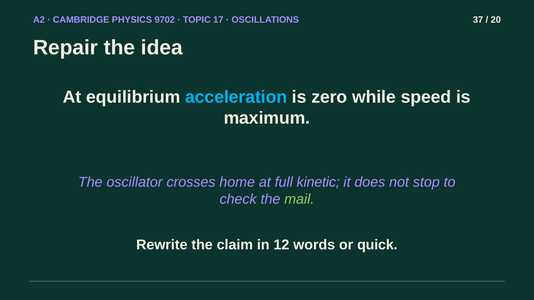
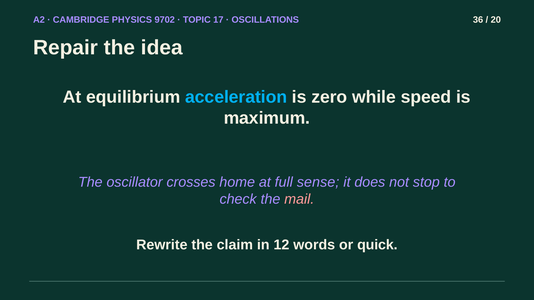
37: 37 -> 36 (478, 20)
kinetic: kinetic -> sense (318, 183)
mail colour: light green -> pink (299, 200)
